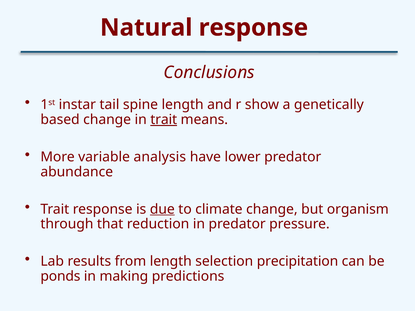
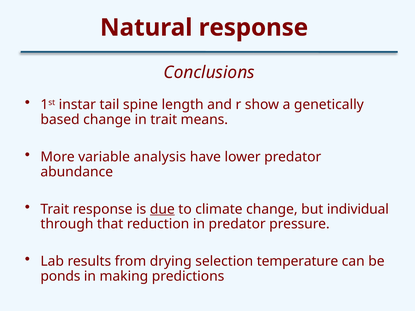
trait underline: present -> none (164, 120)
organism: organism -> individual (358, 209)
from length: length -> drying (171, 262)
precipitation: precipitation -> temperature (298, 262)
